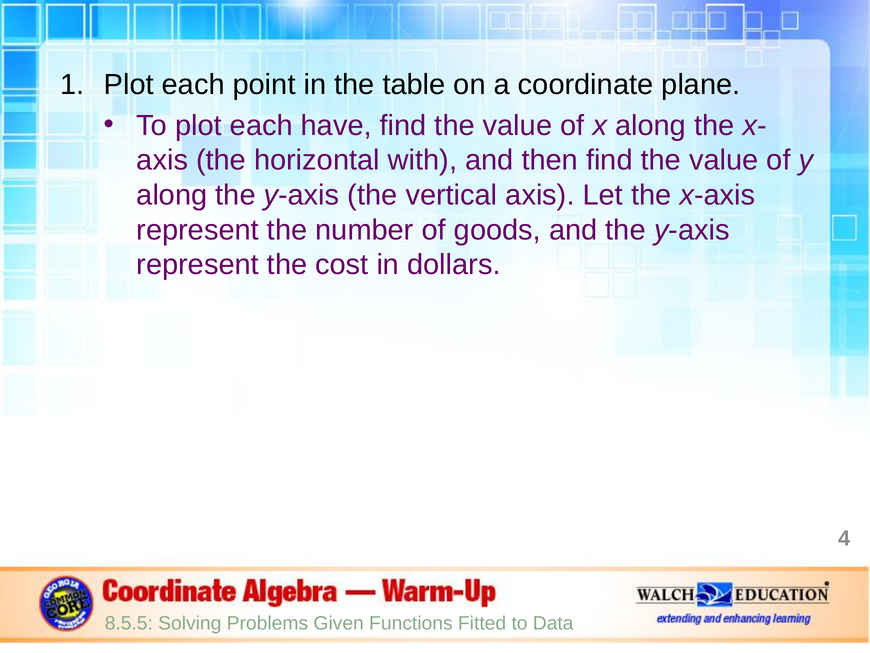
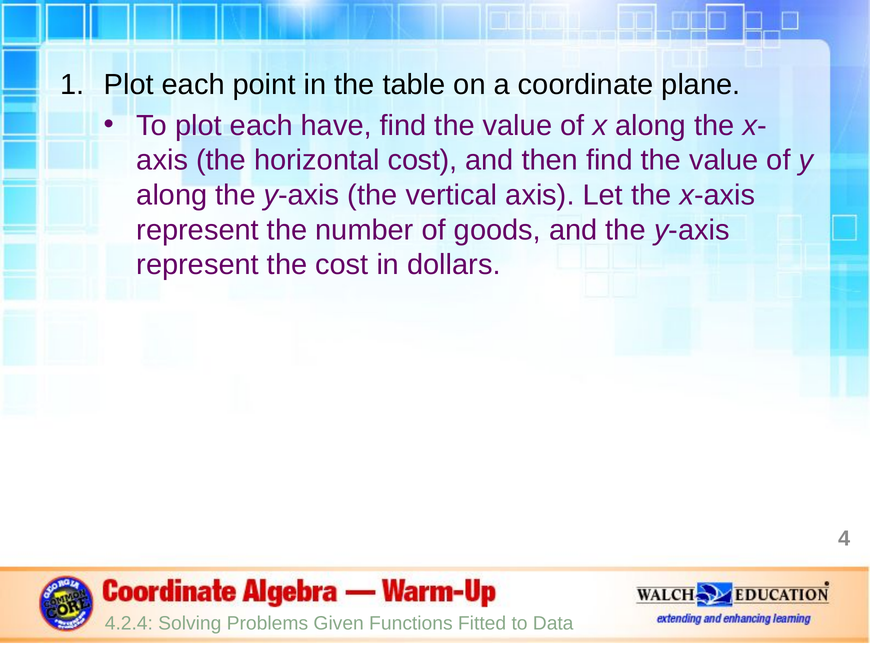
horizontal with: with -> cost (423, 160)
8.5.5: 8.5.5 -> 4.2.4 (129, 623)
